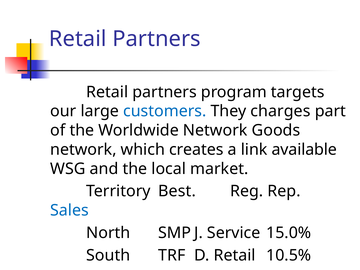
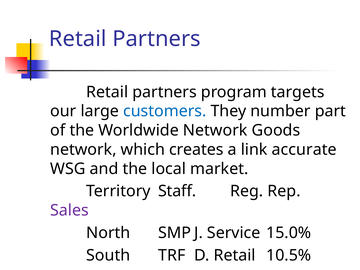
charges: charges -> number (280, 111)
available: available -> accurate (304, 150)
Best: Best -> Staff (177, 191)
Sales colour: blue -> purple (69, 210)
